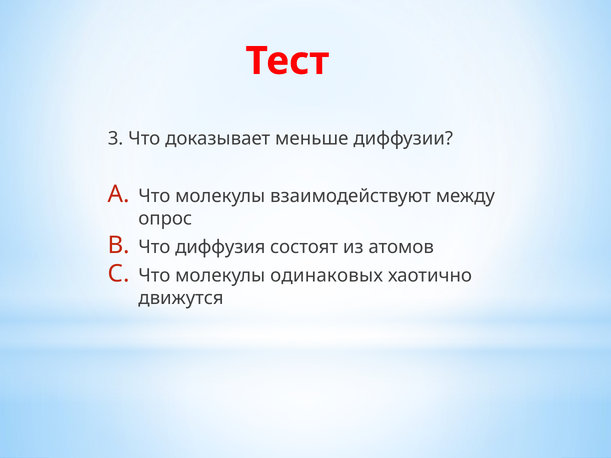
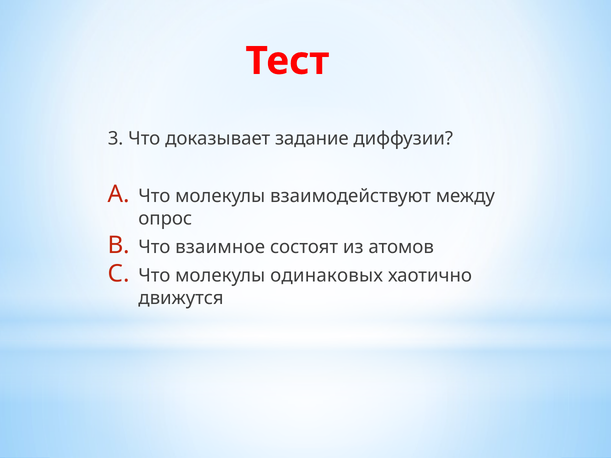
меньше: меньше -> задание (312, 139)
диффузия: диффузия -> взаимное (220, 247)
